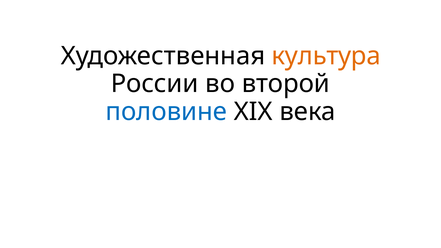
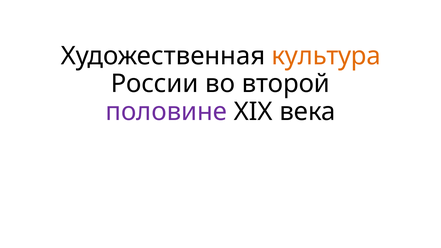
половине colour: blue -> purple (166, 112)
